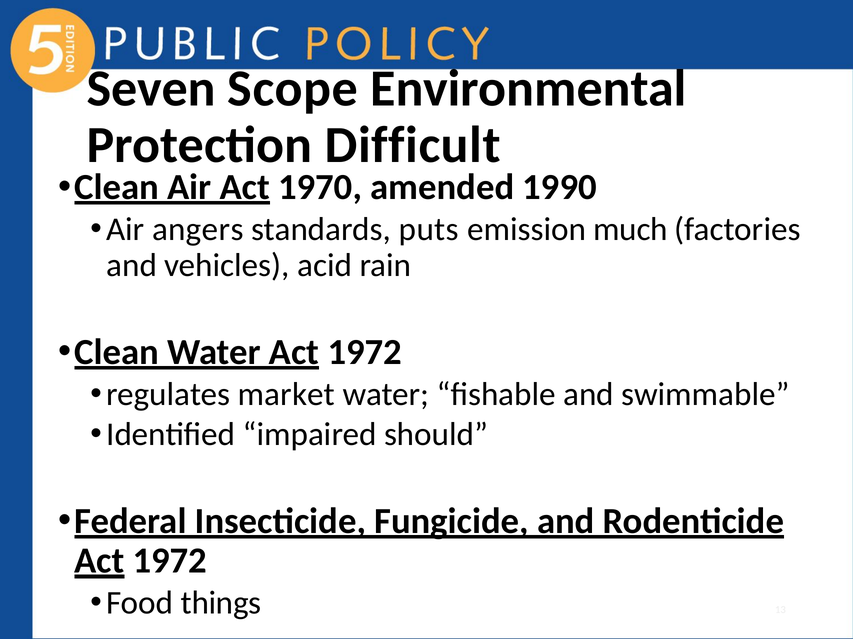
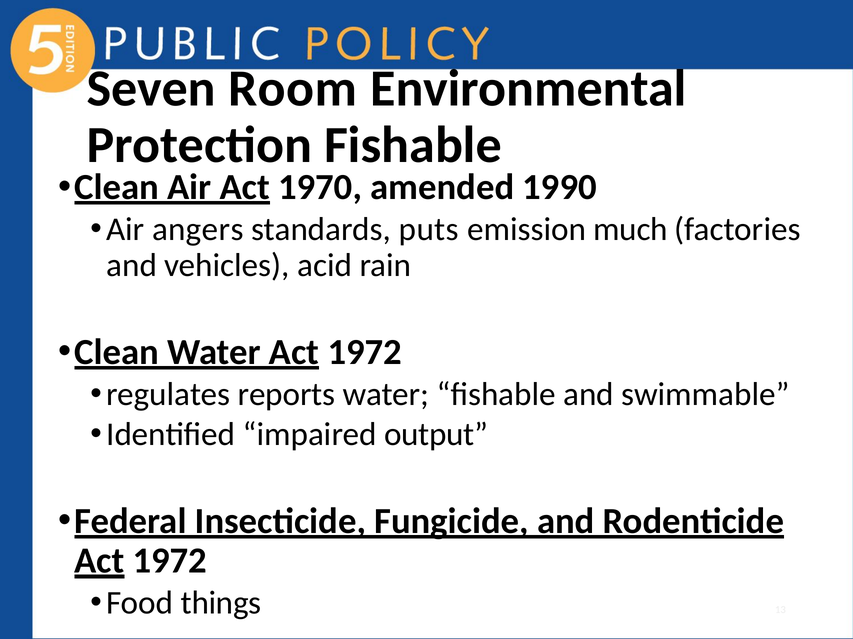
Scope: Scope -> Room (293, 89)
Protection Difficult: Difficult -> Fishable (413, 145)
market: market -> reports (287, 395)
should: should -> output (436, 435)
